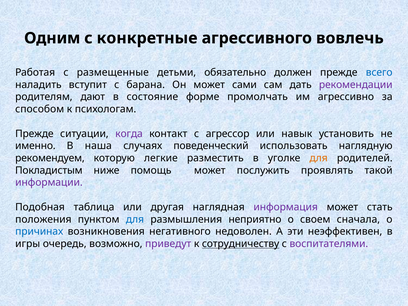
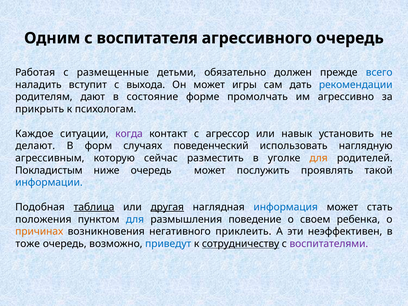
конкретные: конкретные -> воспитателя (147, 38)
агрессивного вовлечь: вовлечь -> очередь (350, 38)
барана: барана -> выхода (146, 85)
сами: сами -> игры (244, 85)
рекомендации colour: purple -> blue (356, 85)
способом: способом -> прикрыть (40, 109)
Прежде: Прежде -> Каждое (34, 134)
именно: именно -> делают (35, 146)
наша: наша -> форм (98, 146)
рекомендуем: рекомендуем -> агрессивным (50, 158)
легкие: легкие -> сейчас (161, 158)
ниже помощь: помощь -> очередь (151, 170)
информации colour: purple -> blue (49, 183)
таблица underline: none -> present (94, 207)
другая underline: none -> present (167, 207)
информация colour: purple -> blue (286, 207)
неприятно: неприятно -> поведение (255, 219)
сначала: сначала -> ребенка (358, 219)
причинах colour: blue -> orange (39, 232)
недоволен: недоволен -> приклеить (243, 232)
игры: игры -> тоже (28, 244)
приведут colour: purple -> blue (168, 244)
